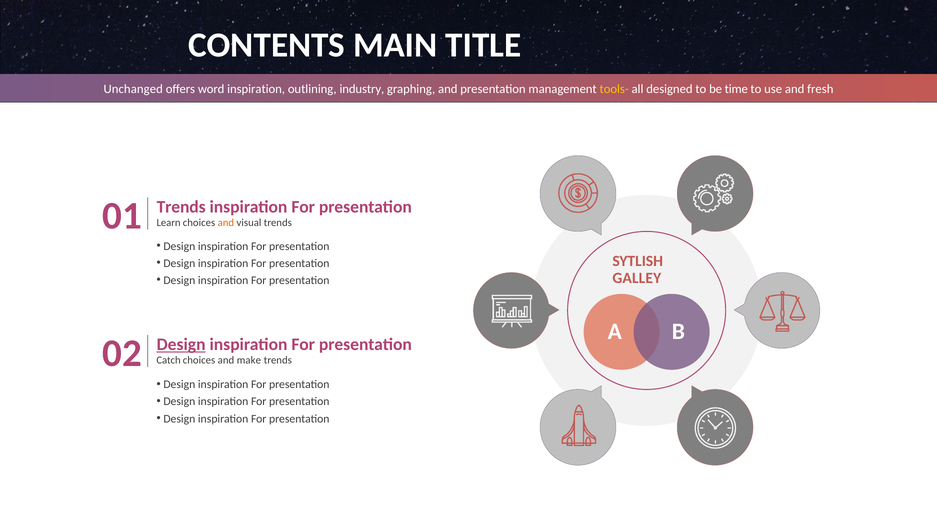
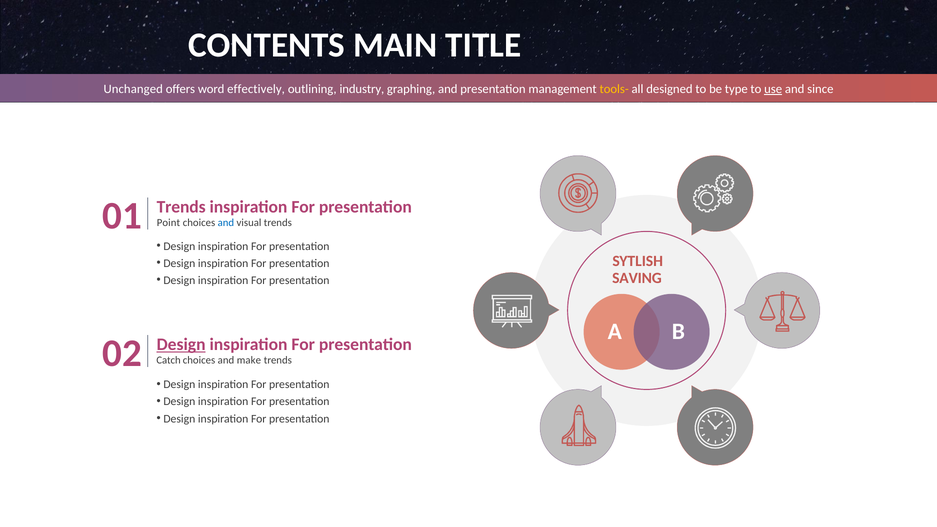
word inspiration: inspiration -> effectively (256, 89)
time: time -> type (736, 89)
use underline: none -> present (773, 89)
fresh: fresh -> since (820, 89)
Learn: Learn -> Point (168, 223)
and colour: orange -> blue (226, 223)
GALLEY: GALLEY -> SAVING (637, 278)
